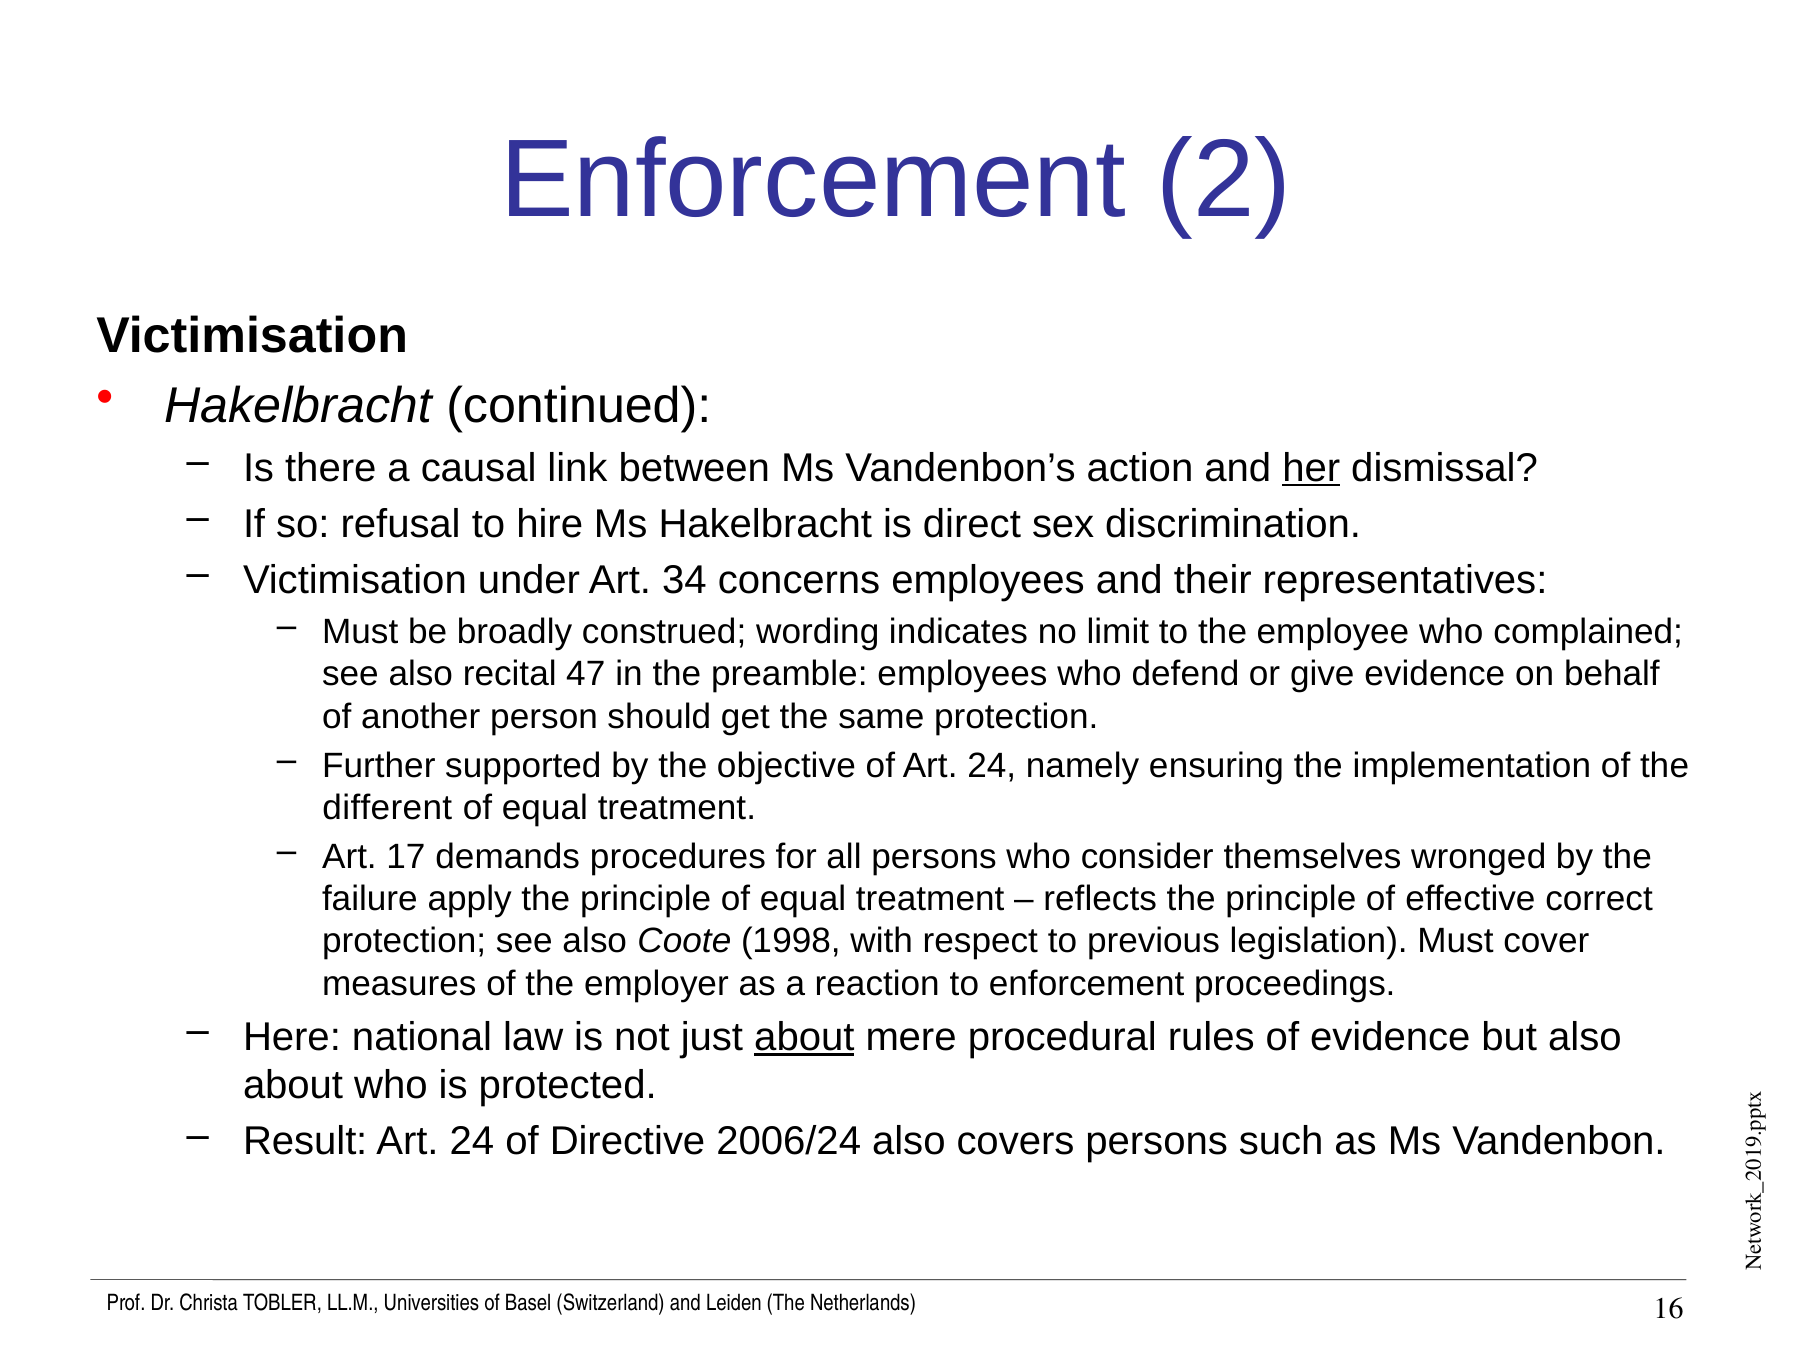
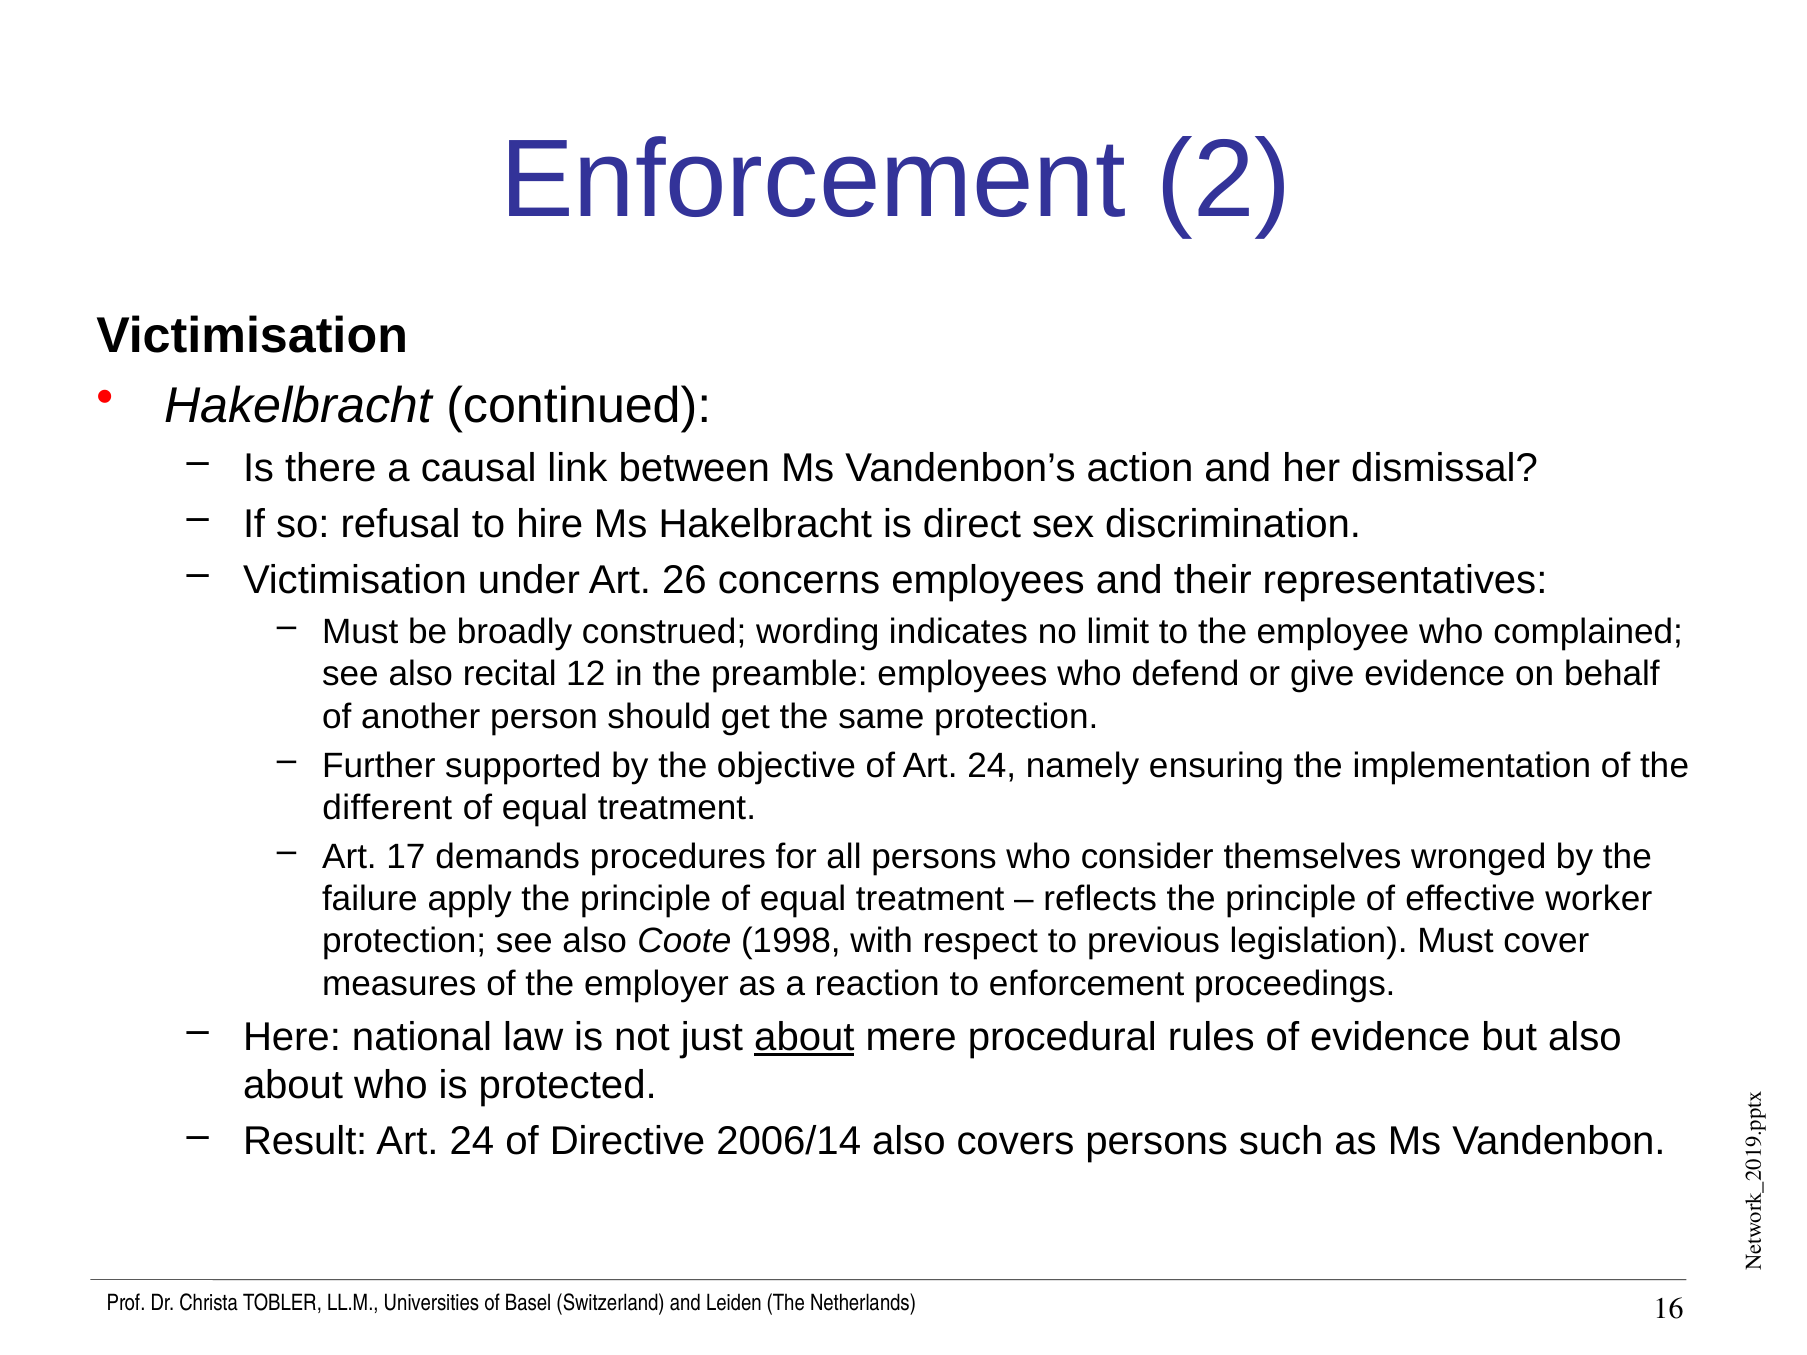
her underline: present -> none (1311, 468)
34: 34 -> 26 (684, 580)
47: 47 -> 12 (586, 674)
correct: correct -> worker (1599, 899)
2006/24: 2006/24 -> 2006/14 (789, 1142)
